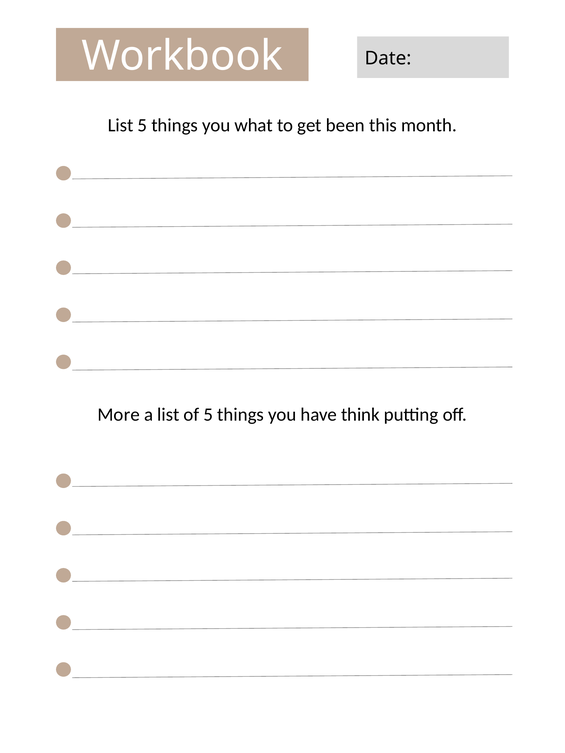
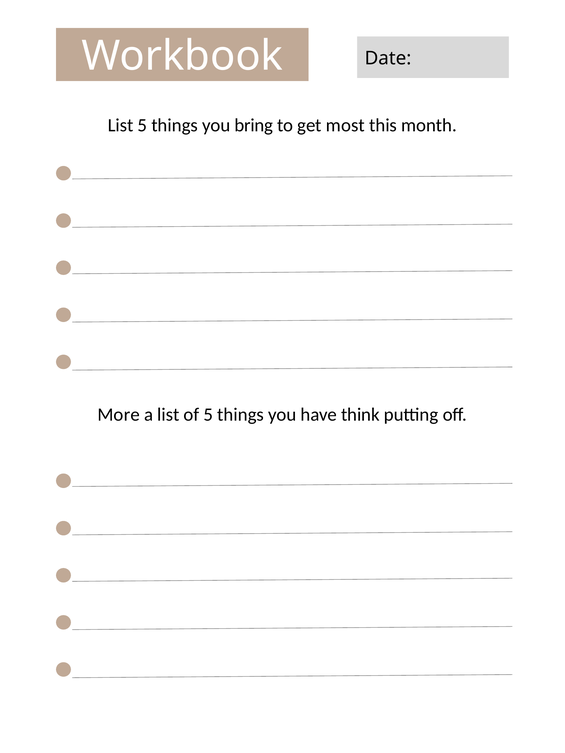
what: what -> bring (254, 125)
been: been -> most (345, 125)
